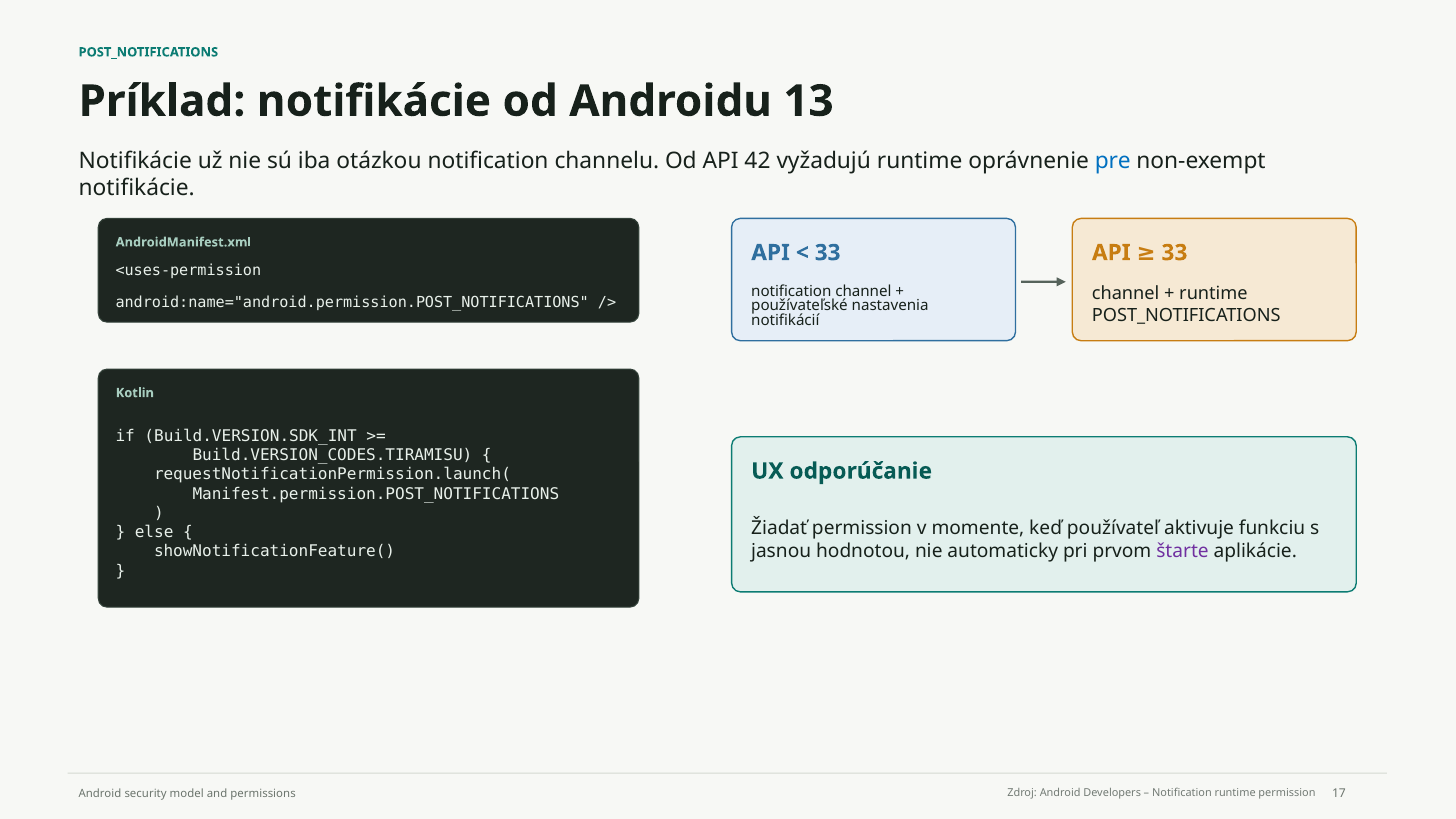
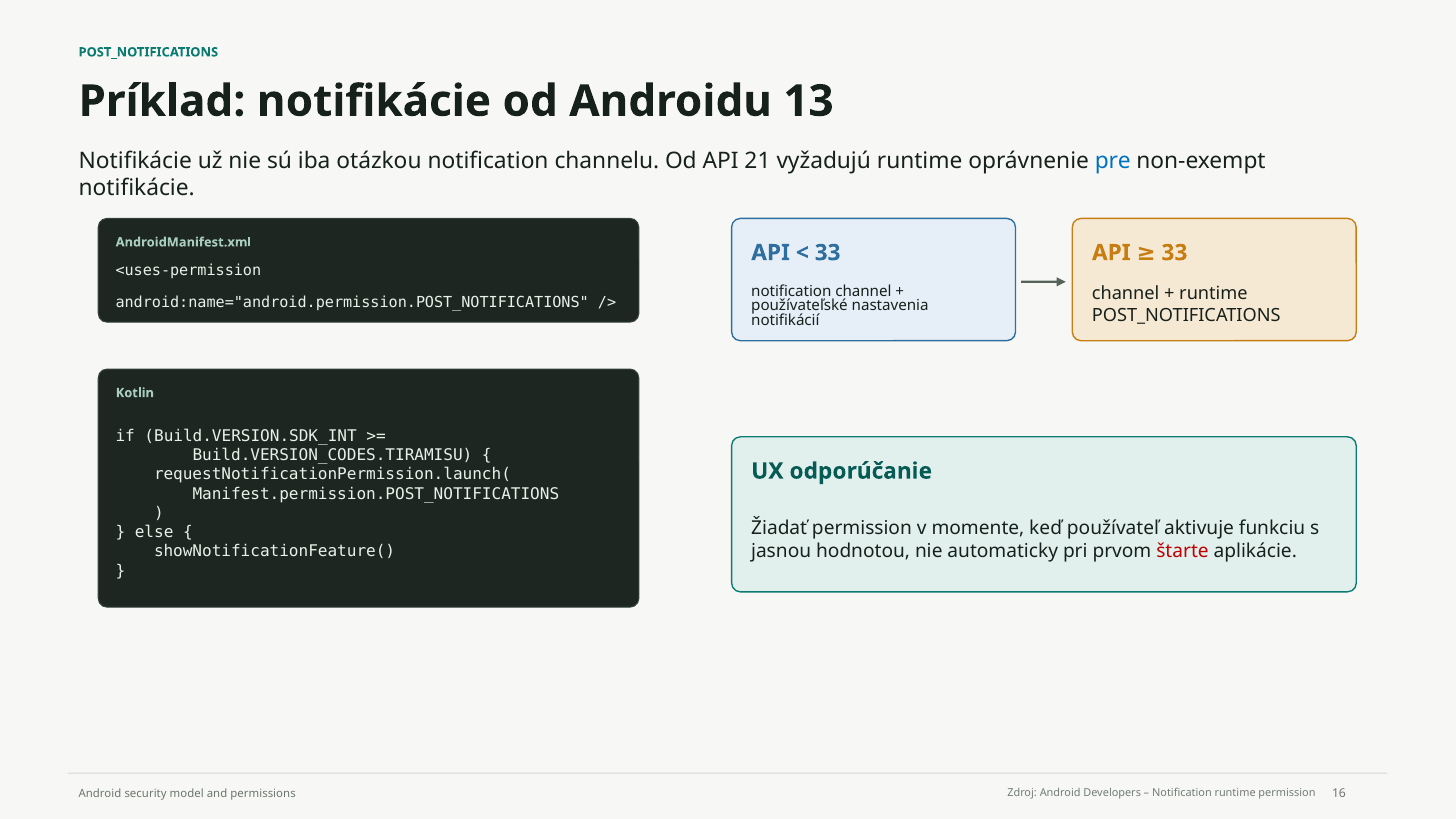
42: 42 -> 21 (758, 161)
štarte colour: purple -> red (1182, 551)
17: 17 -> 16 (1339, 793)
